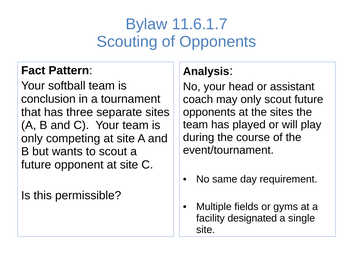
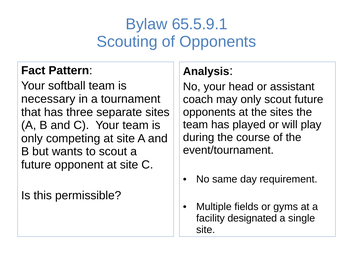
11.6.1.7: 11.6.1.7 -> 65.5.9.1 (200, 24)
conclusion: conclusion -> necessary (48, 99)
